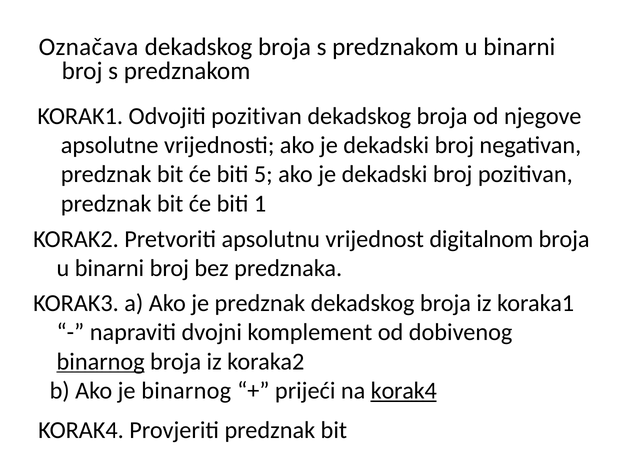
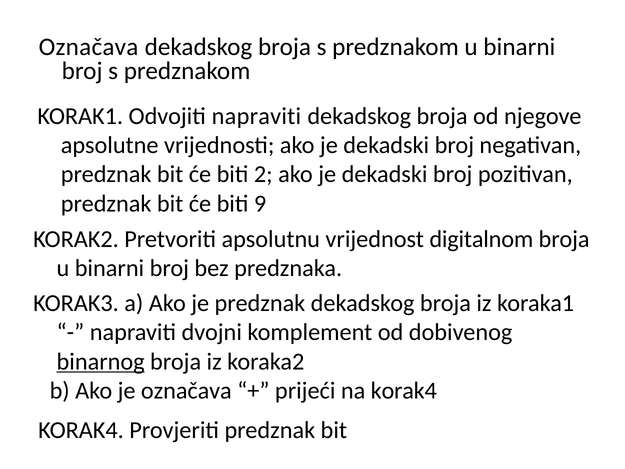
Odvojiti pozitivan: pozitivan -> napraviti (256, 116)
5: 5 -> 2 (263, 174)
1: 1 -> 9 (260, 203)
je binarnog: binarnog -> označava (186, 391)
korak4 underline: present -> none (404, 391)
